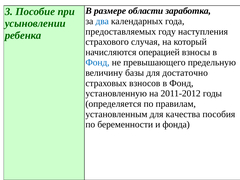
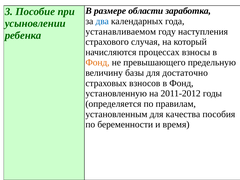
предоставляемых: предоставляемых -> устанавливаемом (121, 32)
операцией: операцией -> процессах (159, 52)
Фонд colour: blue -> orange (97, 63)
фонда: фонда -> время (176, 124)
